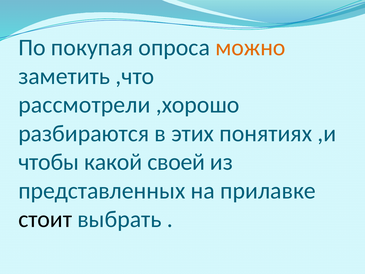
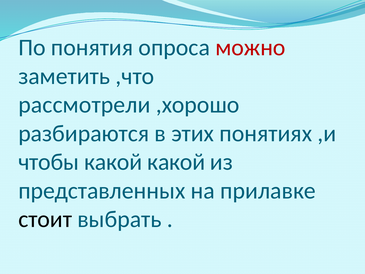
покупая: покупая -> понятия (92, 48)
можно colour: orange -> red (250, 48)
какой своей: своей -> какой (176, 162)
